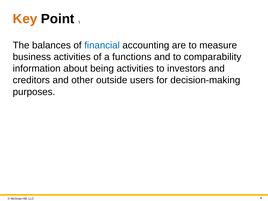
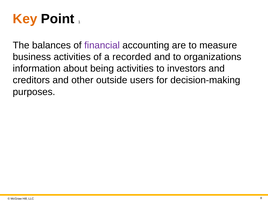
financial colour: blue -> purple (102, 45)
functions: functions -> recorded (132, 57)
comparability: comparability -> organizations (213, 57)
